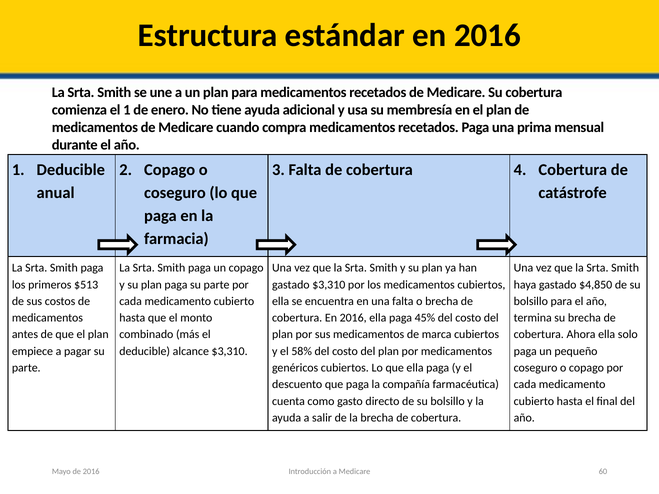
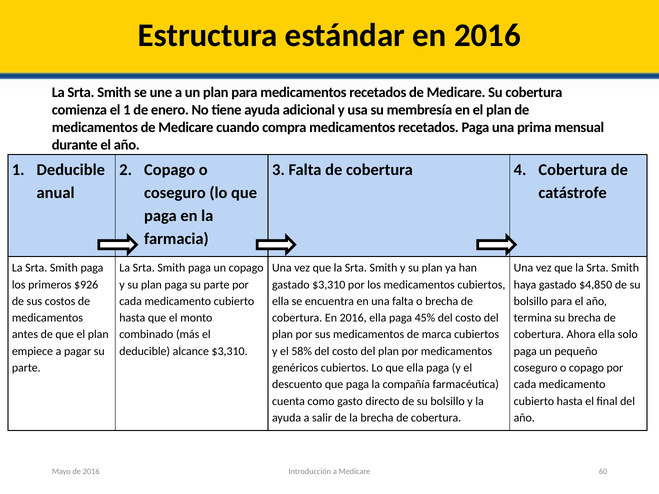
$513: $513 -> $926 (86, 285)
